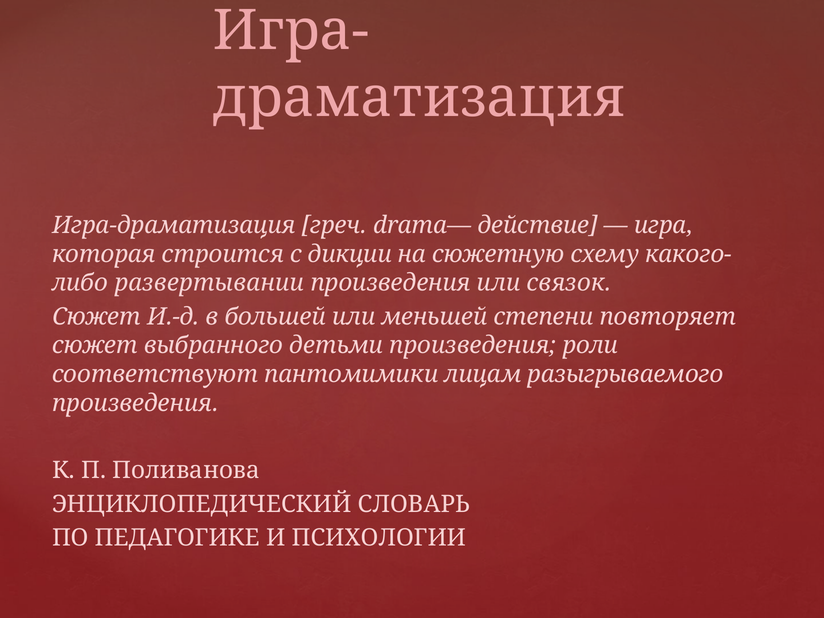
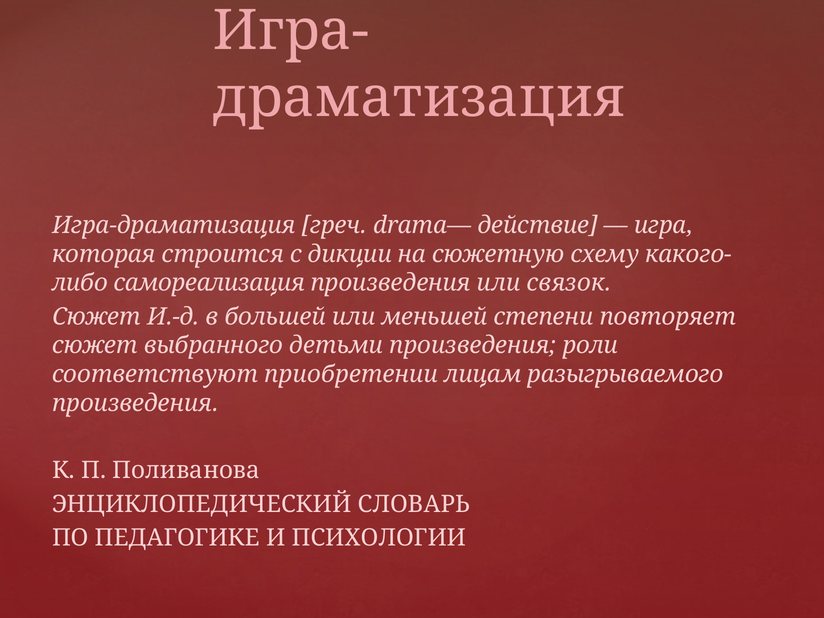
развертывании: развертывании -> самореализация (209, 283)
пантомимики: пантомимики -> приобретении (351, 374)
